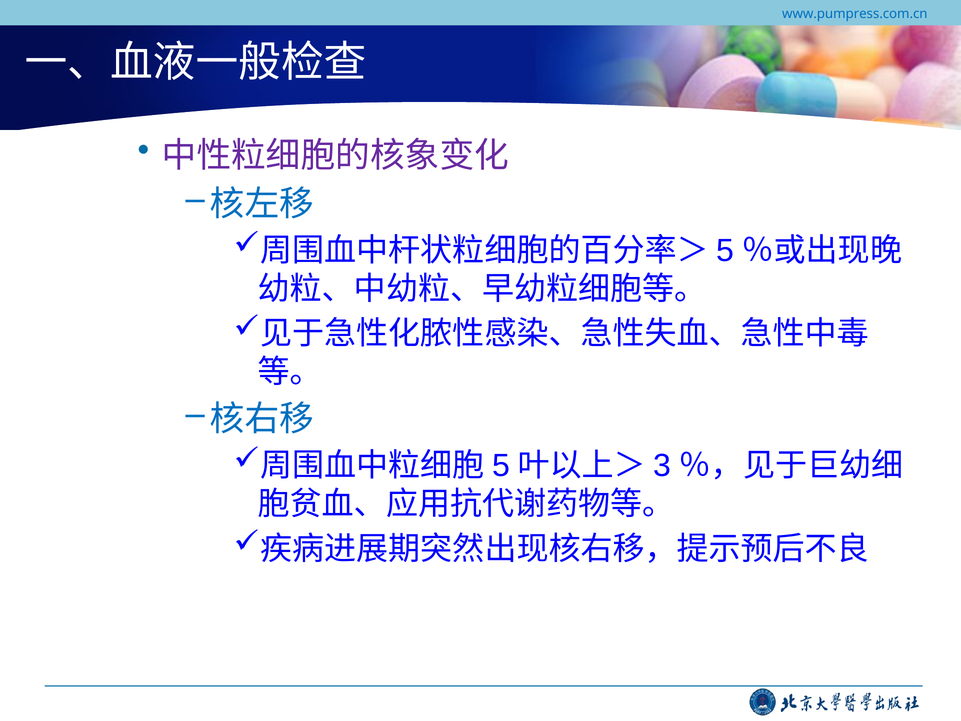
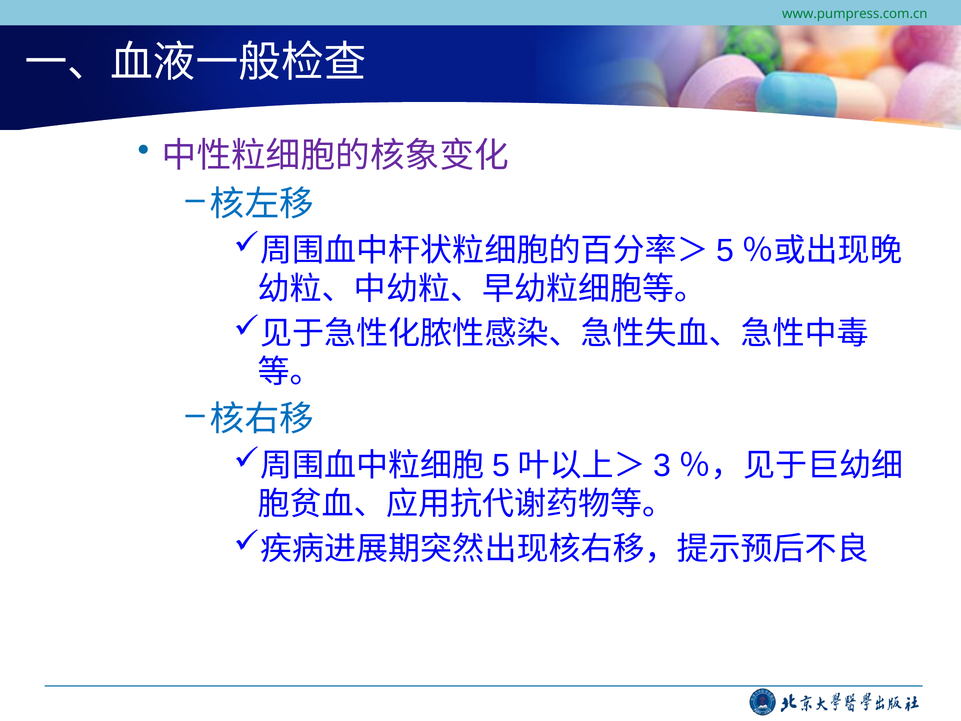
www.pumpress.com.cn colour: blue -> green (855, 14)
